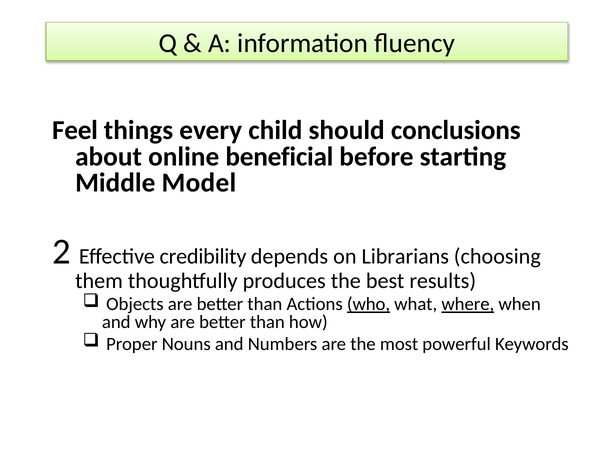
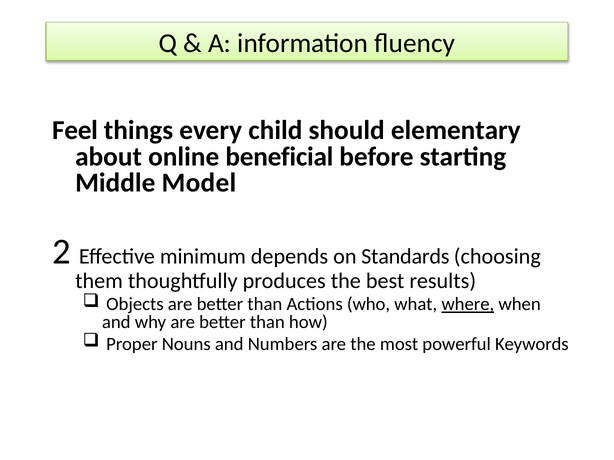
conclusions: conclusions -> elementary (456, 130)
credibility: credibility -> minimum (203, 257)
Librarians: Librarians -> Standards (405, 257)
who underline: present -> none (369, 305)
